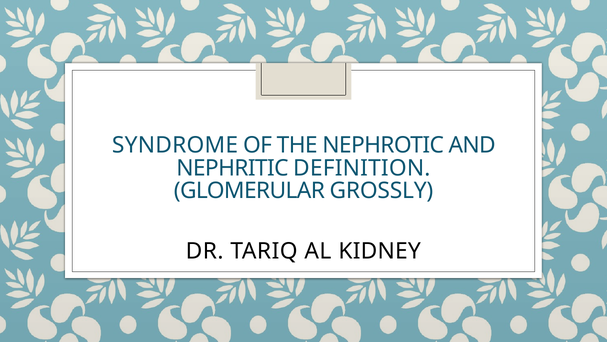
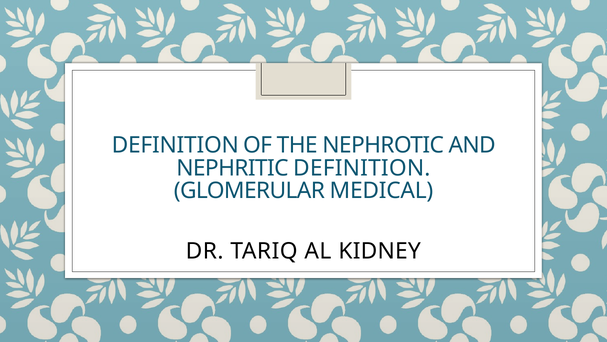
SYNDROME: SYNDROME -> DEFINITION (175, 145)
GROSSLY: GROSSLY -> MEDICAL (381, 191)
